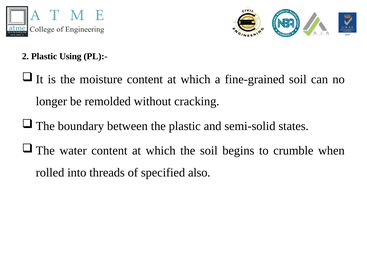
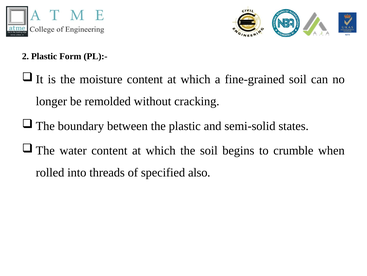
Using: Using -> Form (70, 56)
